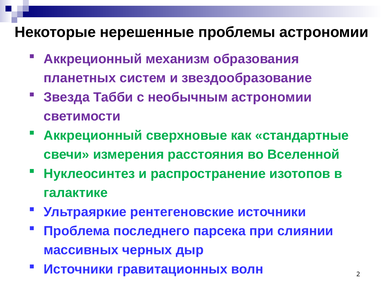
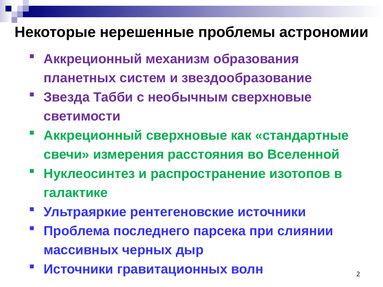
необычным астрономии: астрономии -> сверхновые (272, 97)
